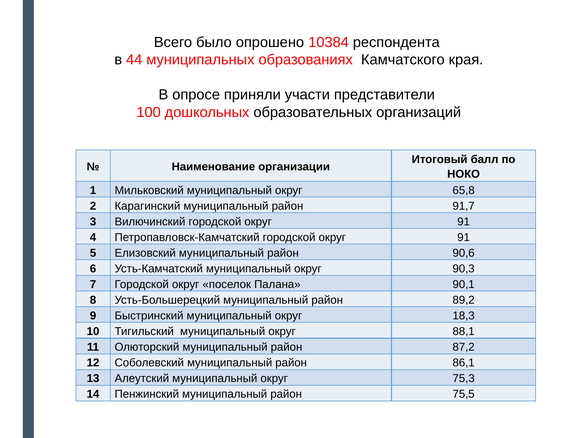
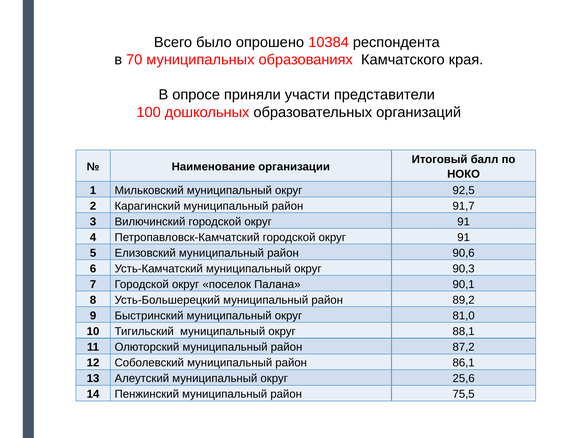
44: 44 -> 70 (134, 60)
65,8: 65,8 -> 92,5 (464, 190)
18,3: 18,3 -> 81,0 (464, 316)
75,3: 75,3 -> 25,6 (464, 379)
